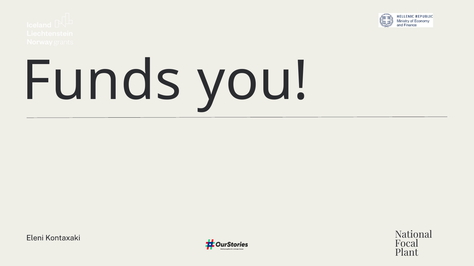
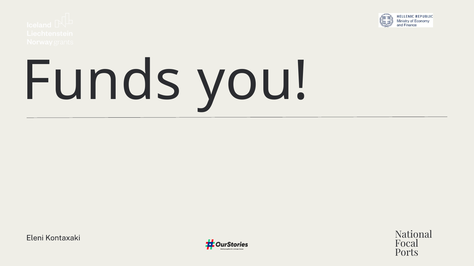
Plant: Plant -> Ports (407, 253)
